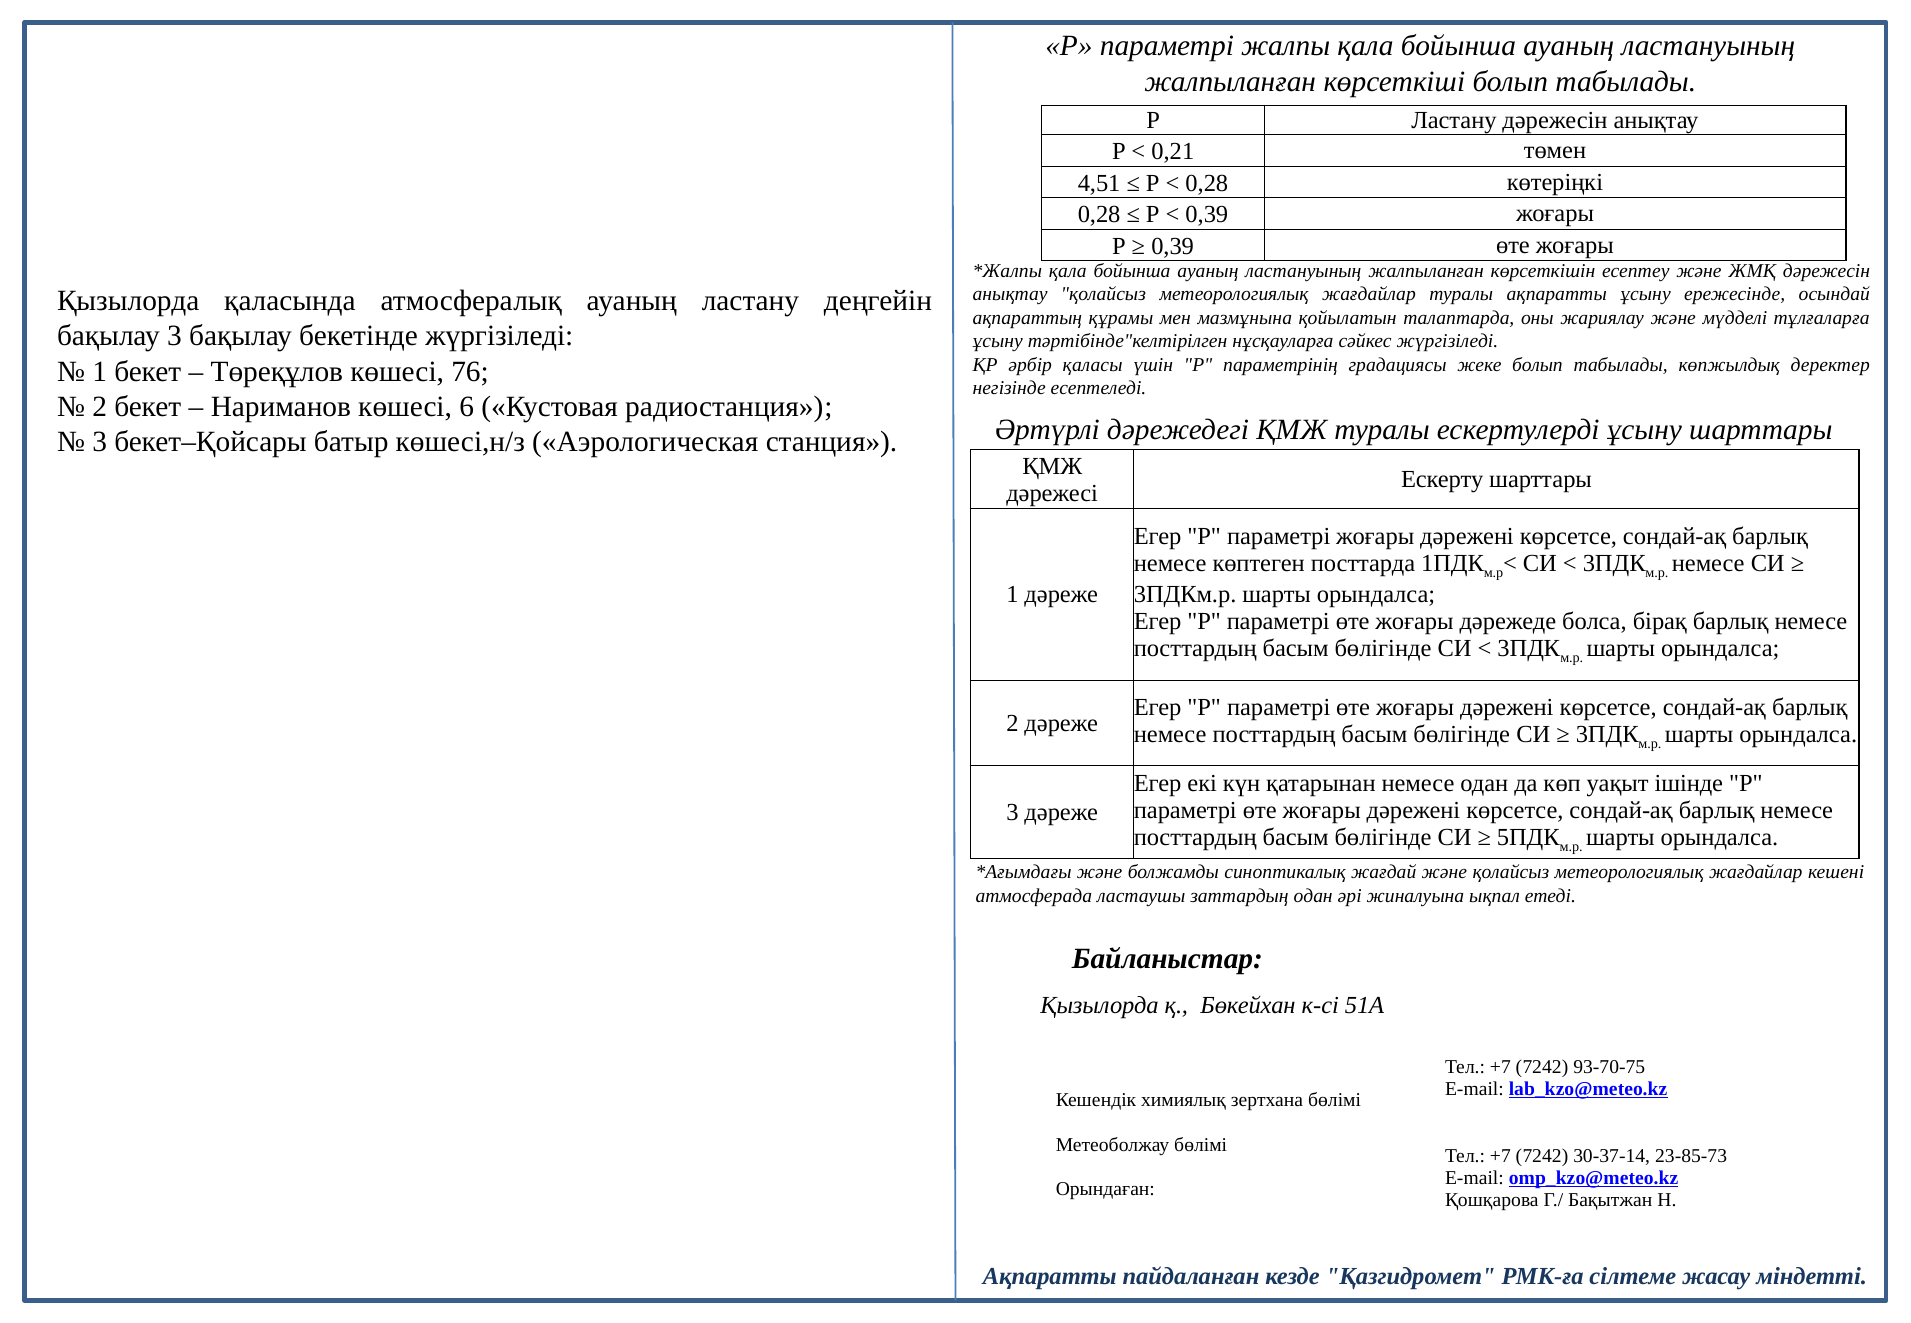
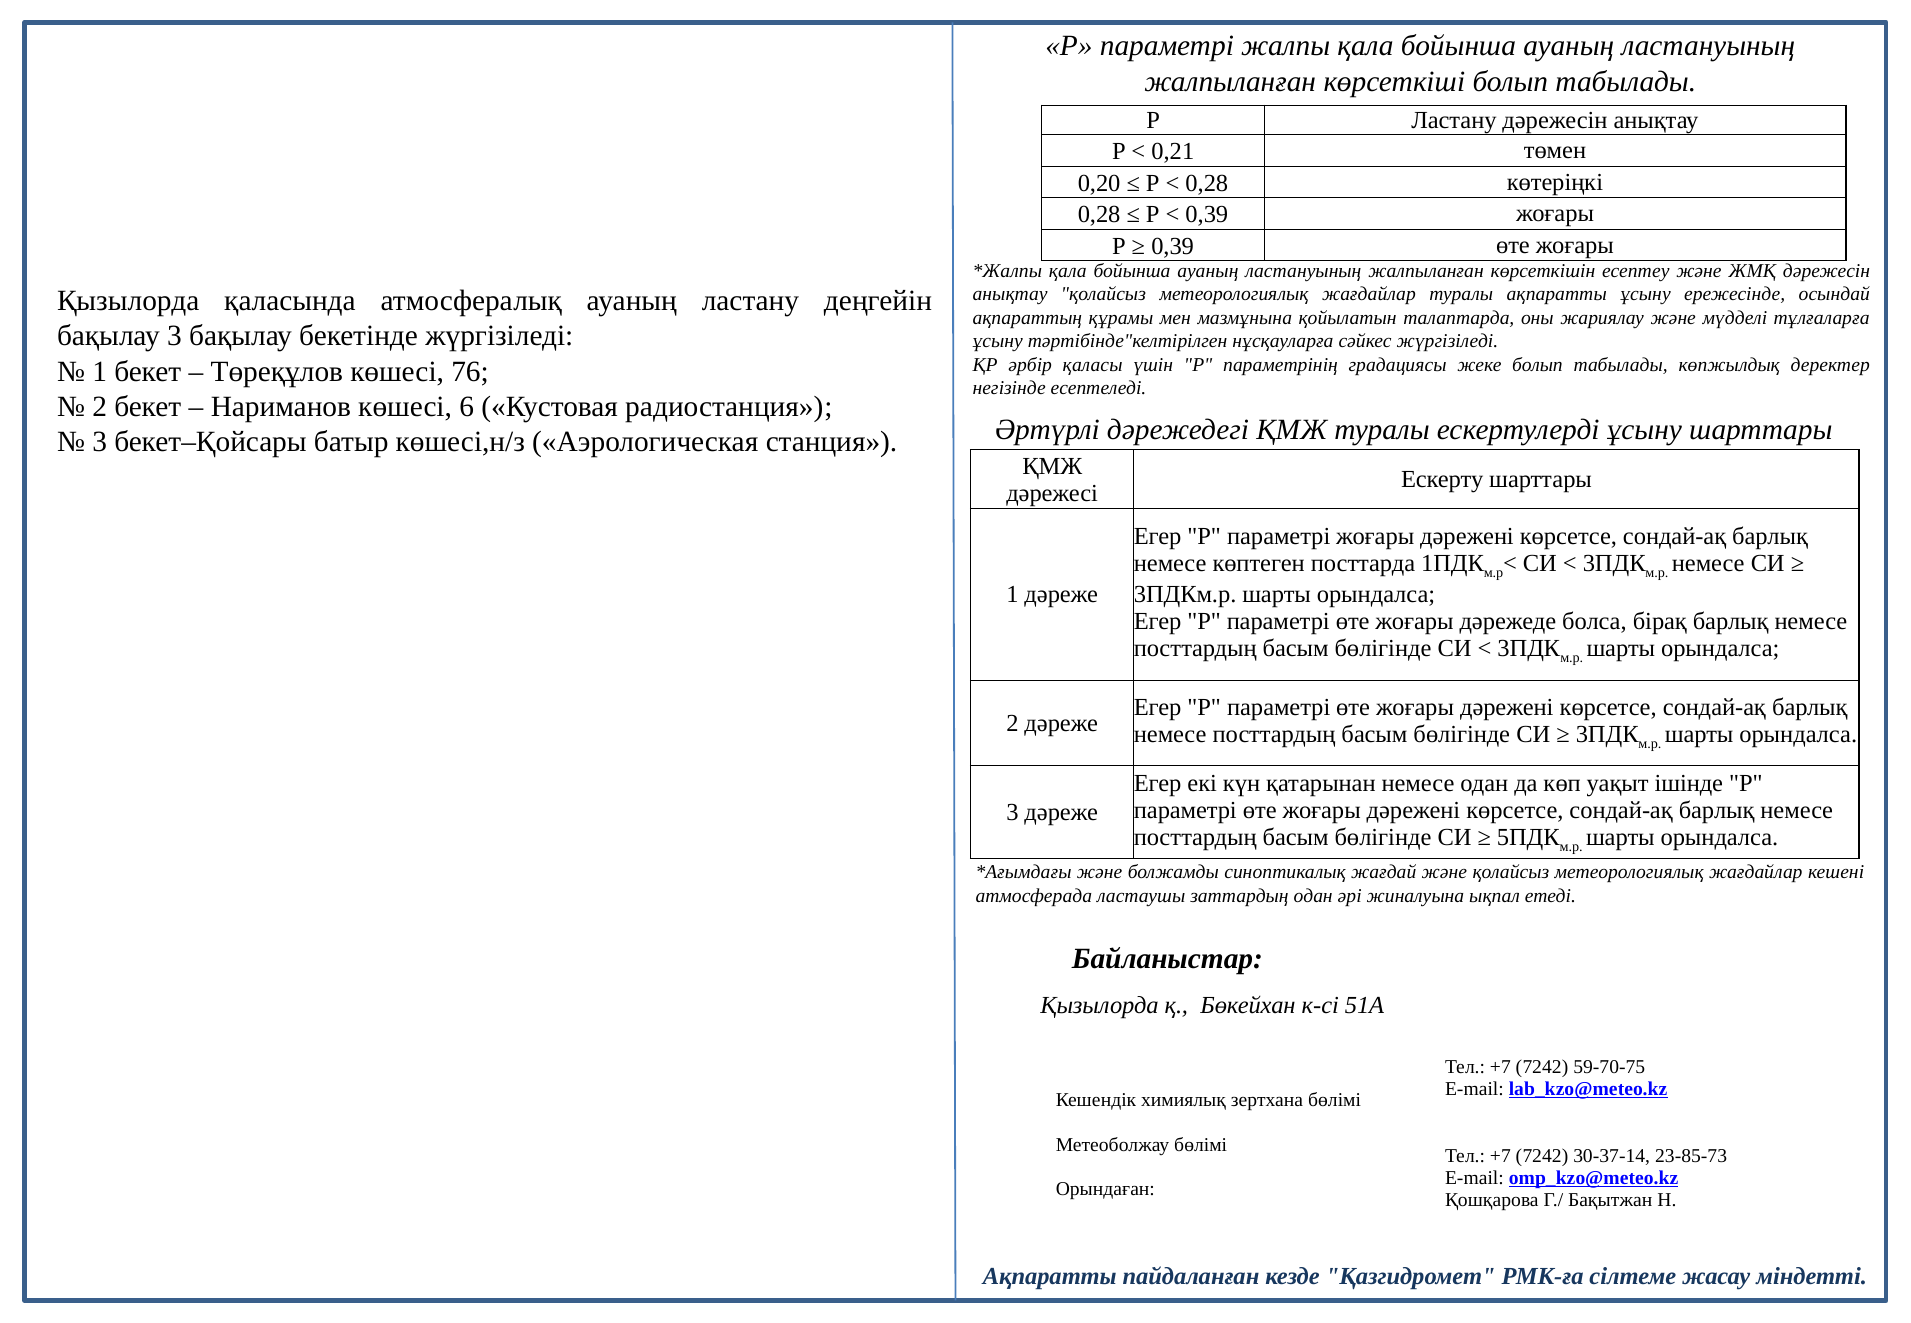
4,51: 4,51 -> 0,20 (1099, 183)
93-70-75: 93-70-75 -> 59-70-75 (1609, 1067)
